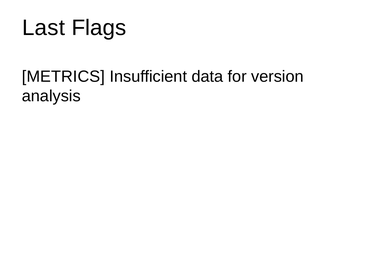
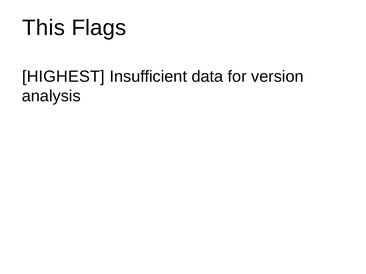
Last: Last -> This (44, 28)
METRICS: METRICS -> HIGHEST (63, 77)
